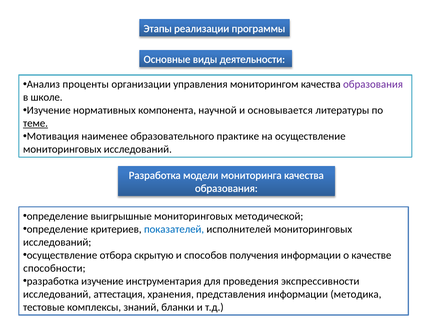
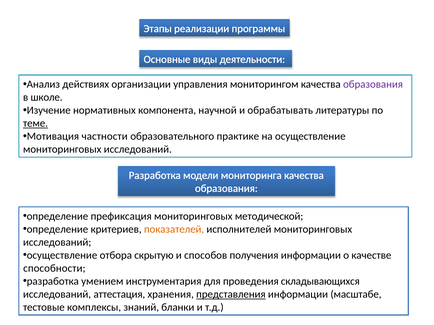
проценты: проценты -> действиях (86, 84)
основывается: основывается -> обрабатывать (280, 111)
наименее: наименее -> частности (105, 137)
выигрышные: выигрышные -> префиксация (121, 217)
показателей colour: blue -> orange (174, 230)
разработка изучение: изучение -> умением (102, 282)
экспрессивности: экспрессивности -> складывающихся (320, 282)
представления underline: none -> present (231, 295)
методика: методика -> масштабе (356, 295)
